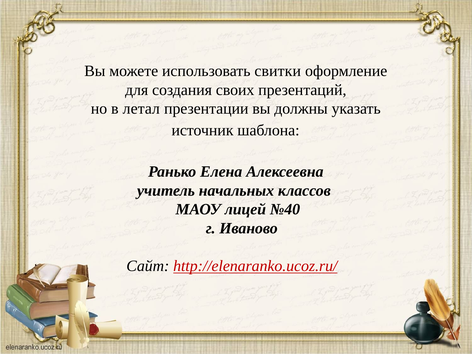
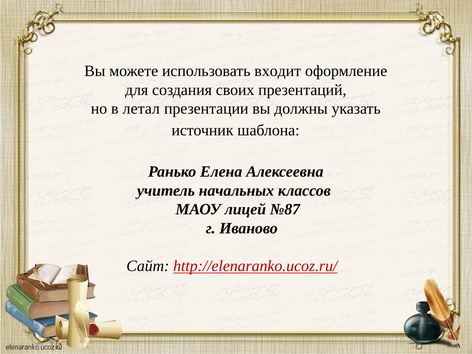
свитки: свитки -> входит (278, 71)
№40: №40 -> №87 (285, 209)
